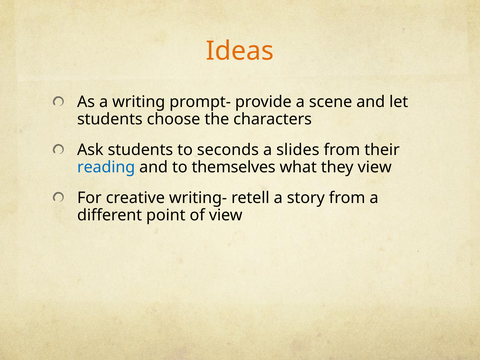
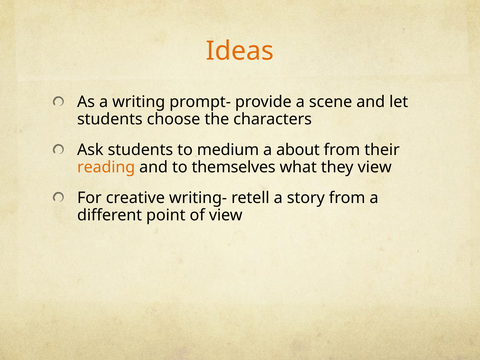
seconds: seconds -> medium (228, 150)
slides: slides -> about (298, 150)
reading colour: blue -> orange (106, 167)
